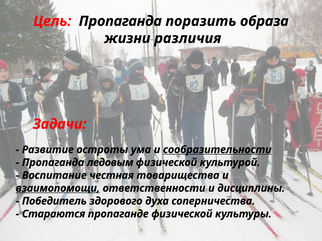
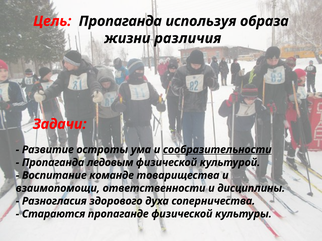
поразить: поразить -> используя (201, 21)
честная: честная -> команде (112, 176)
взаимопомощи underline: present -> none (58, 189)
Победитель: Победитель -> Разногласия (54, 201)
